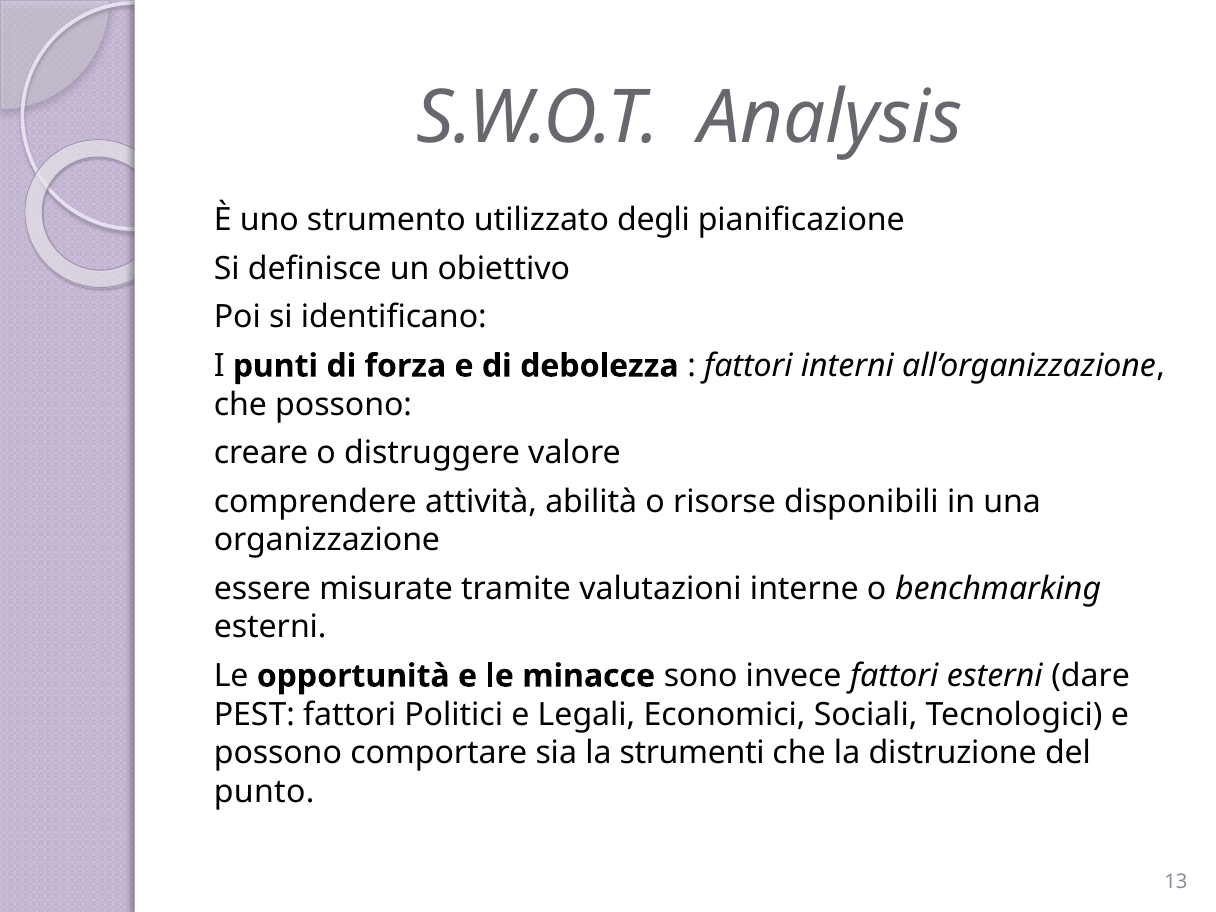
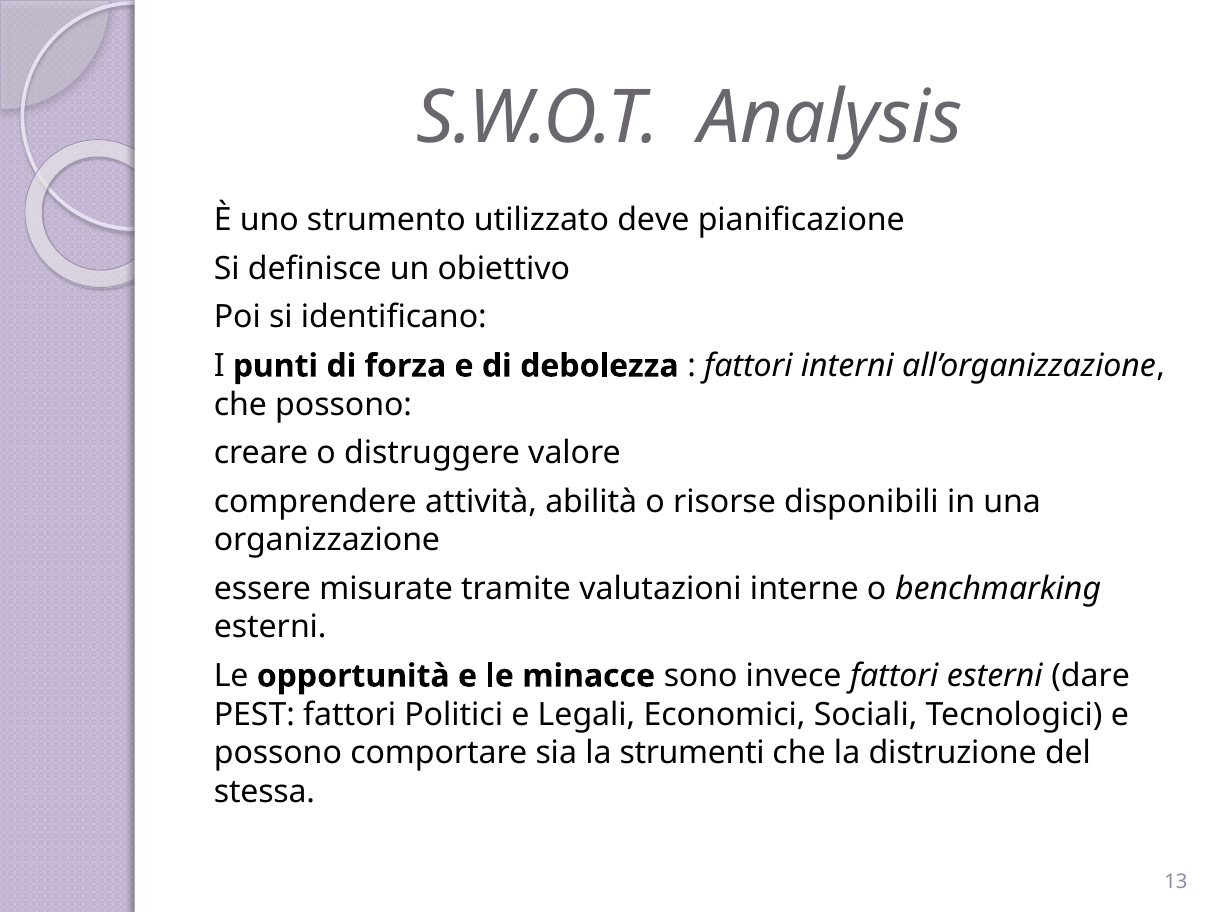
degli: degli -> deve (653, 220)
punto: punto -> stessa (264, 791)
